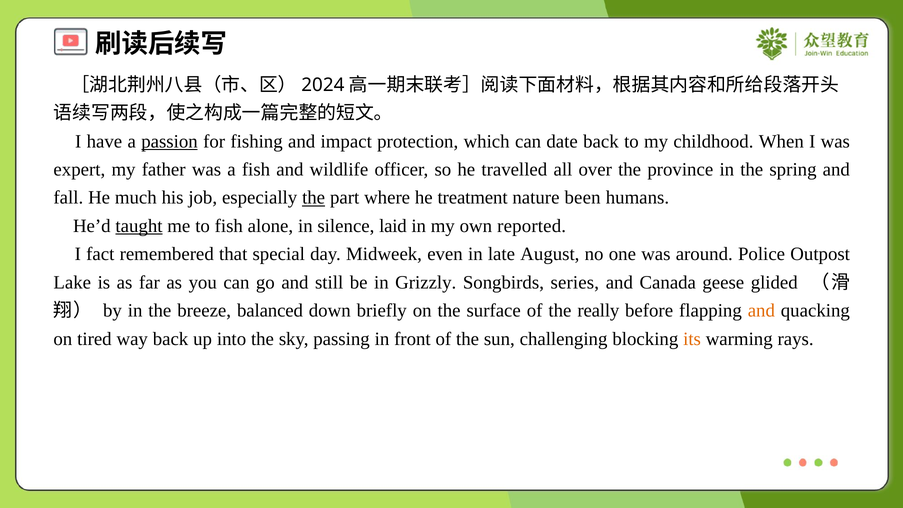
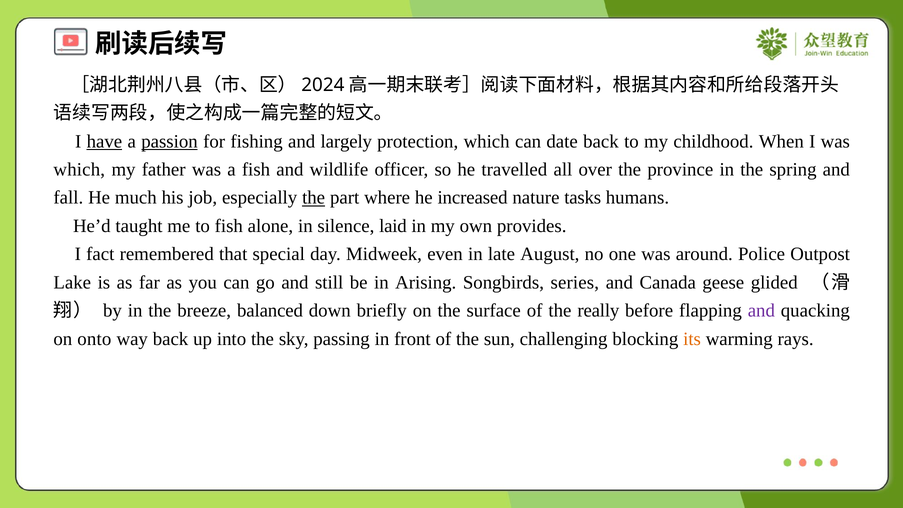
have underline: none -> present (104, 141)
impact: impact -> largely (346, 141)
expert: expert -> which (79, 169)
treatment: treatment -> increased (473, 198)
been: been -> tasks (583, 198)
taught underline: present -> none (139, 226)
reported: reported -> provides (532, 226)
Grizzly: Grizzly -> Arising (426, 282)
and colour: orange -> purple (761, 311)
tired: tired -> onto (94, 339)
